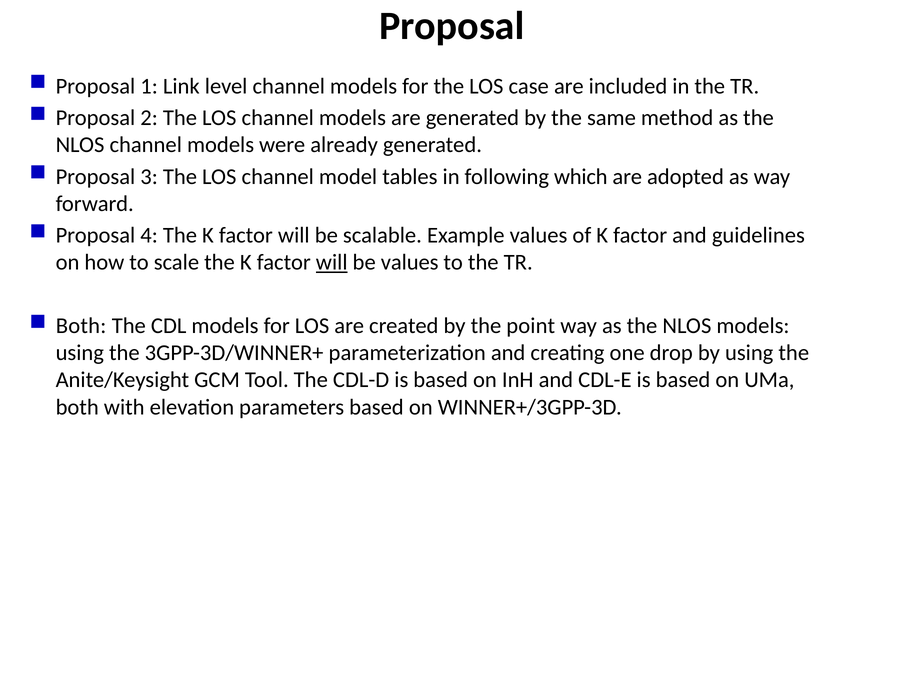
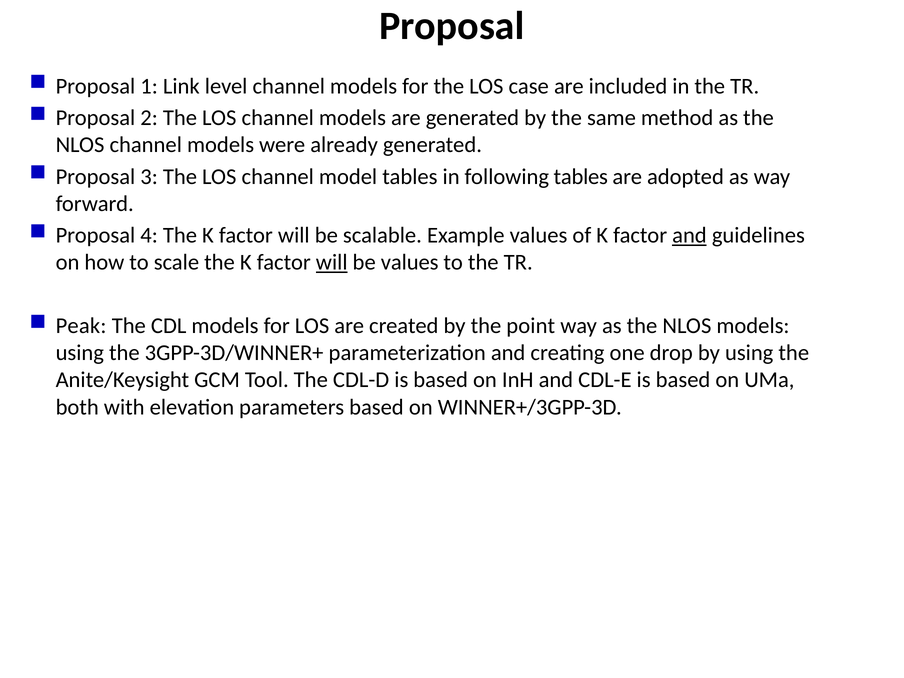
following which: which -> tables (581, 177)
and underline: none -> present (689, 235)
Both: Both -> Peak (81, 326)
